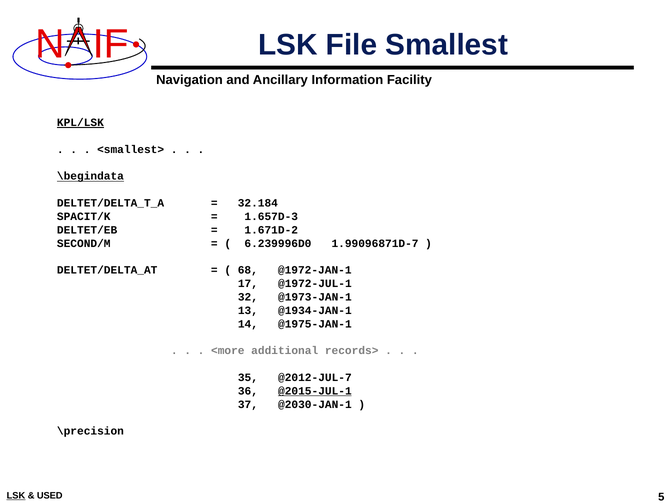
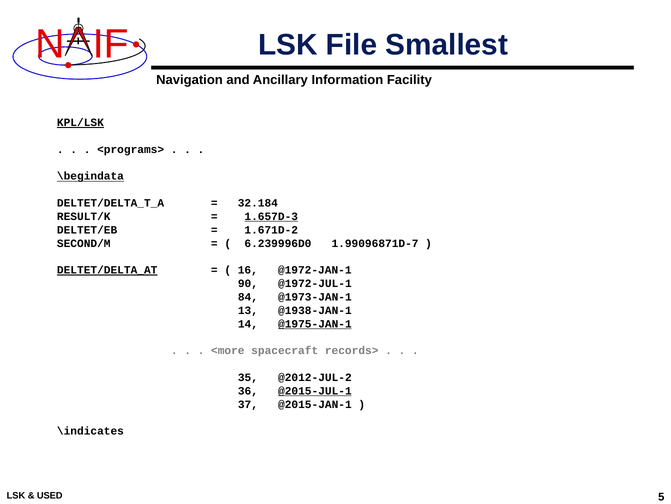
<smallest>: <smallest> -> <programs> (131, 149)
SPACIT/K: SPACIT/K -> RESULT/K (84, 216)
1.657D-3 underline: none -> present (271, 216)
DELTET/DELTA_AT underline: none -> present (107, 270)
68: 68 -> 16 (248, 270)
17: 17 -> 90 (248, 283)
32: 32 -> 84 (248, 297)
@1934-JAN-1: @1934-JAN-1 -> @1938-JAN-1 (315, 310)
@1975-JAN-1 underline: none -> present (315, 324)
additional: additional -> spacecraft (285, 350)
@2012-JUL-7: @2012-JUL-7 -> @2012-JUL-2 (315, 377)
@2030-JAN-1: @2030-JAN-1 -> @2015-JAN-1 (315, 404)
\precision: \precision -> \indicates (90, 431)
LSK underline: present -> none (16, 495)
